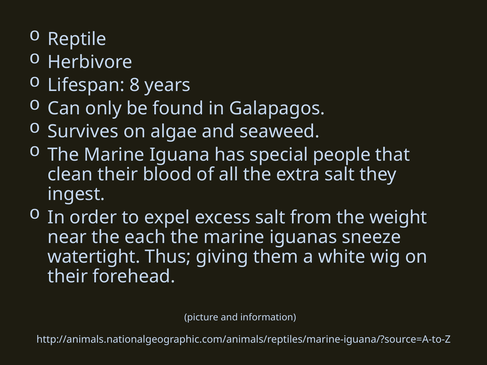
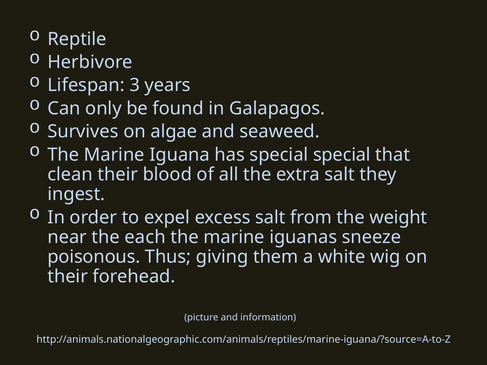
8: 8 -> 3 (135, 85)
special people: people -> special (342, 155)
watertight: watertight -> poisonous (94, 257)
